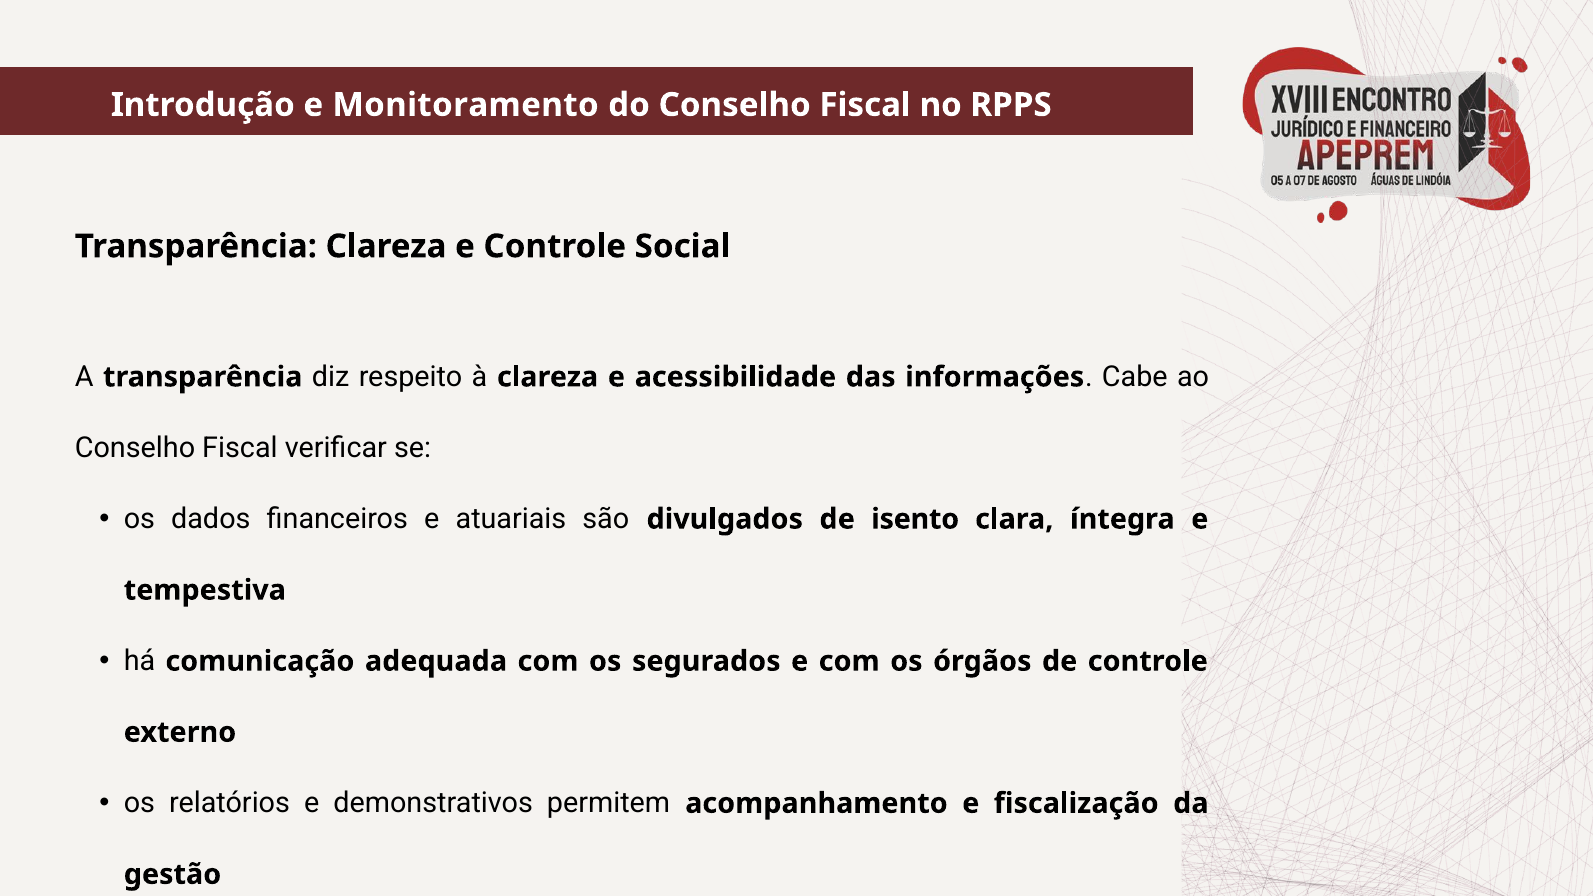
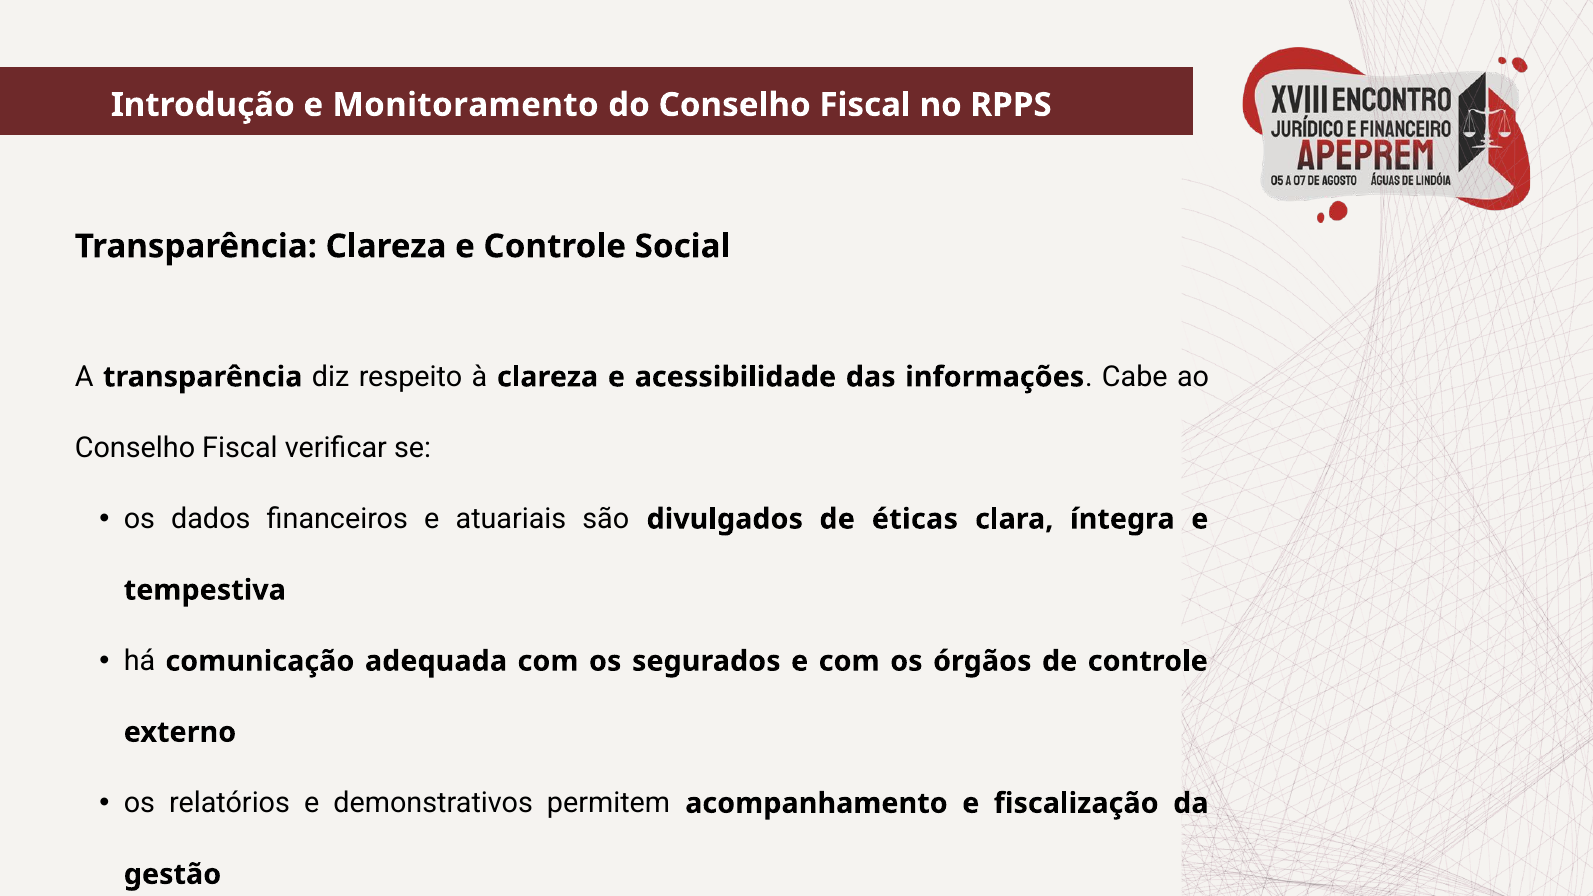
isento: isento -> éticas (915, 519)
